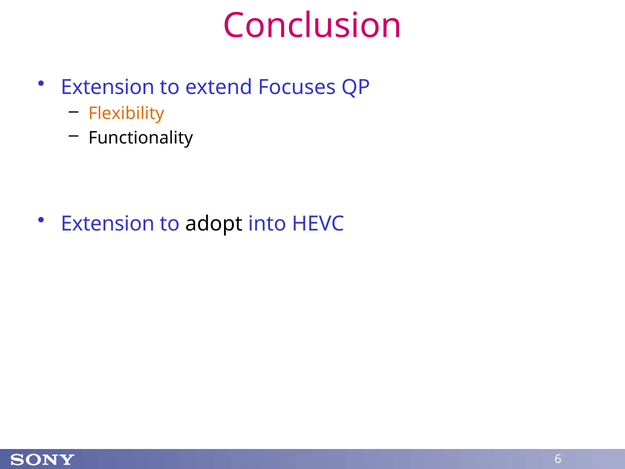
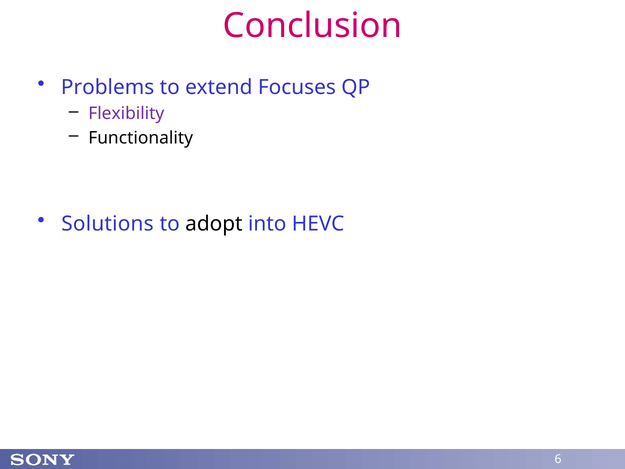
Extension: Extension -> Problems (108, 87)
Flexibility colour: orange -> purple (126, 114)
Extension: Extension -> Solutions (107, 224)
